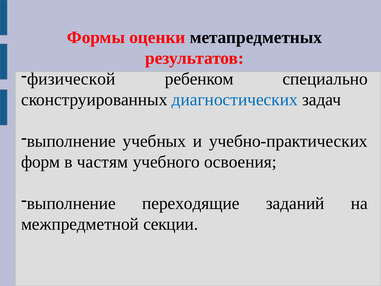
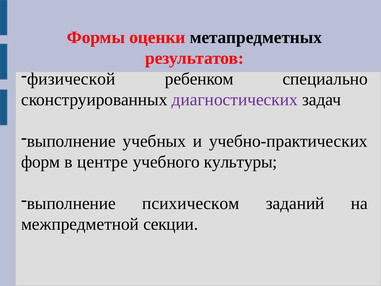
диагностических colour: blue -> purple (235, 100)
частям: частям -> центре (103, 162)
освоения: освоения -> культуры (241, 162)
переходящие: переходящие -> психическом (191, 203)
